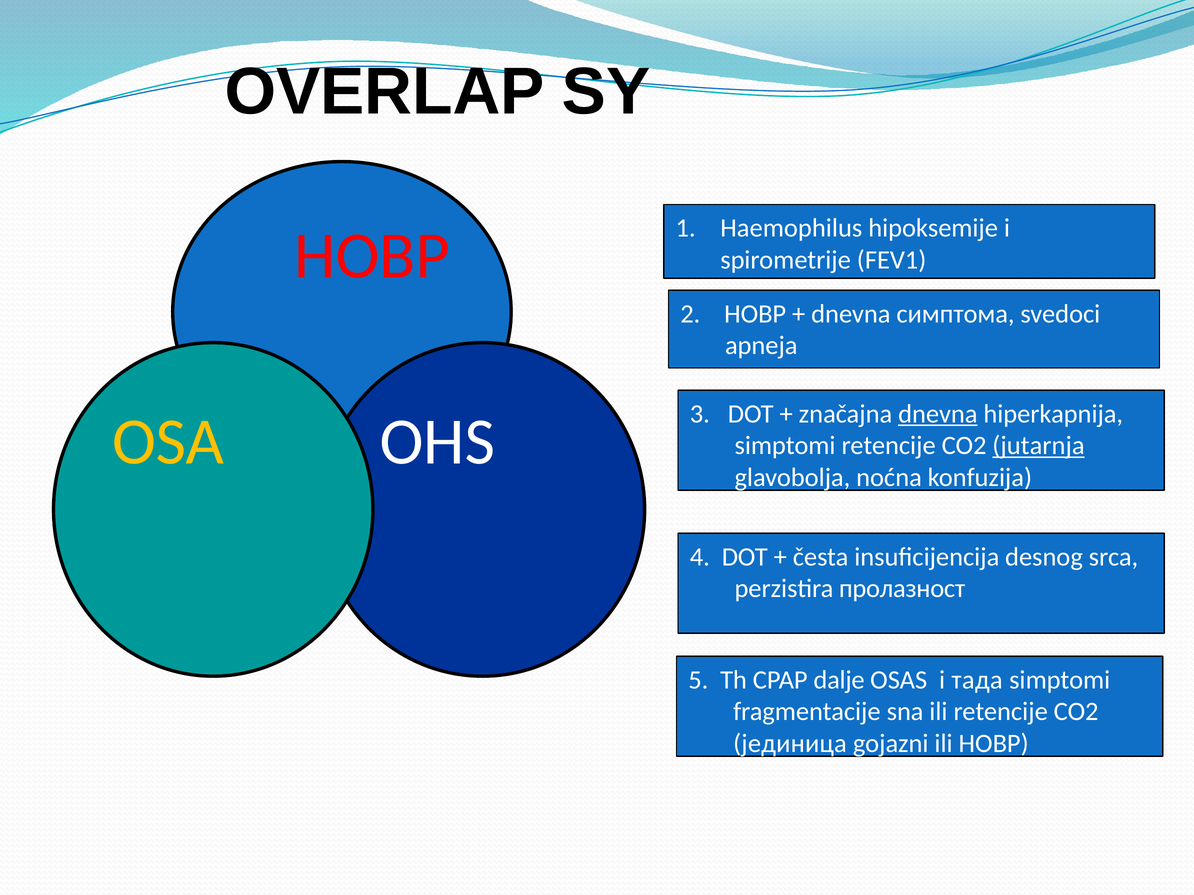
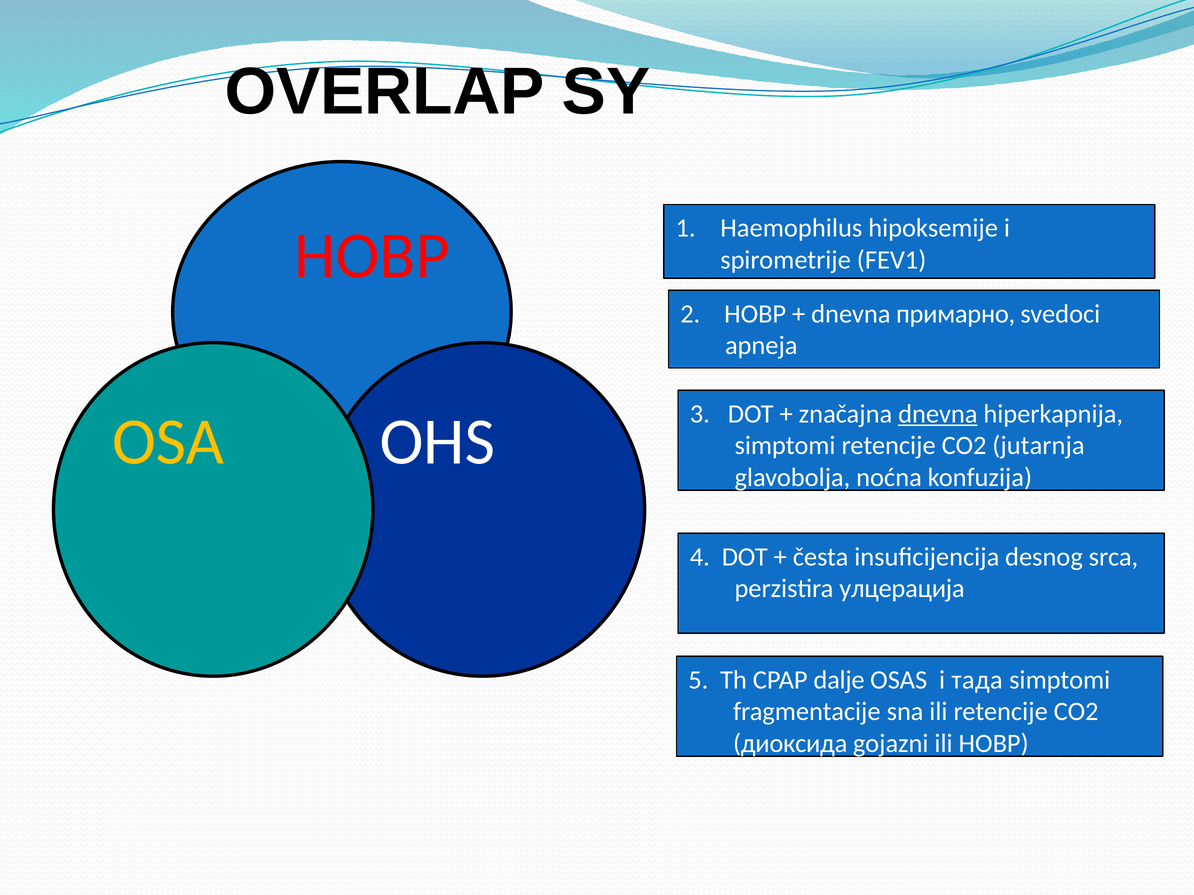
симптома: симптома -> примарно (956, 314)
jutarnja underline: present -> none (1038, 446)
пролазност: пролазност -> улцерација (902, 589)
јединица: јединица -> диоксида (790, 744)
